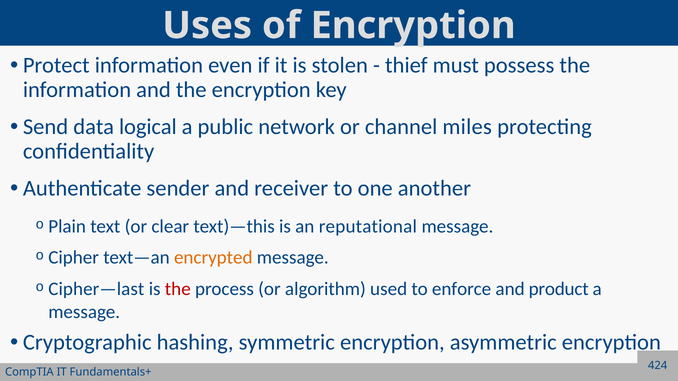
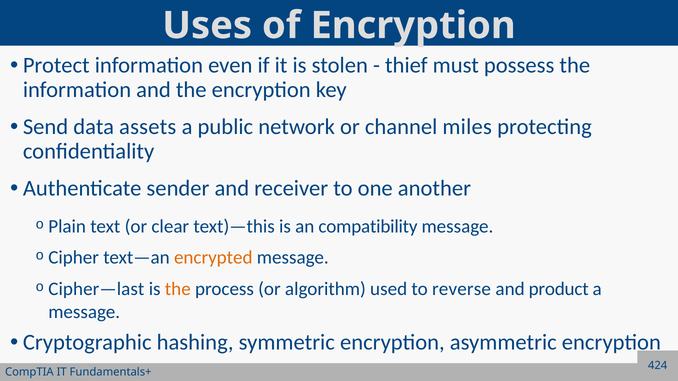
logical: logical -> assets (148, 127)
reputational: reputational -> compatibility (368, 226)
the colour: red -> orange (178, 289)
enforce: enforce -> reverse (461, 289)
